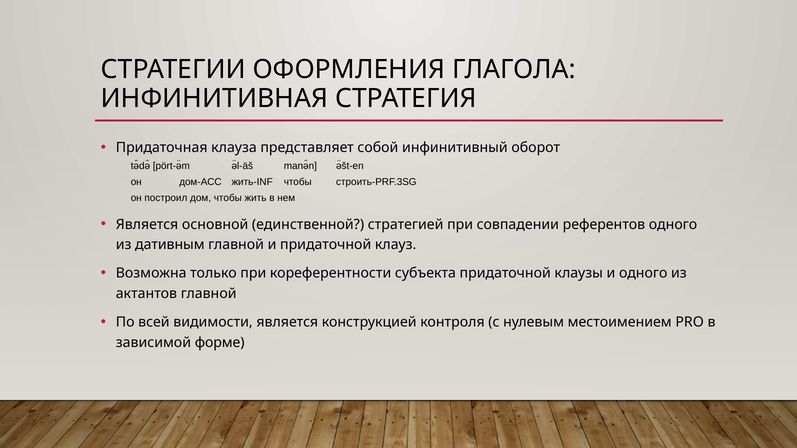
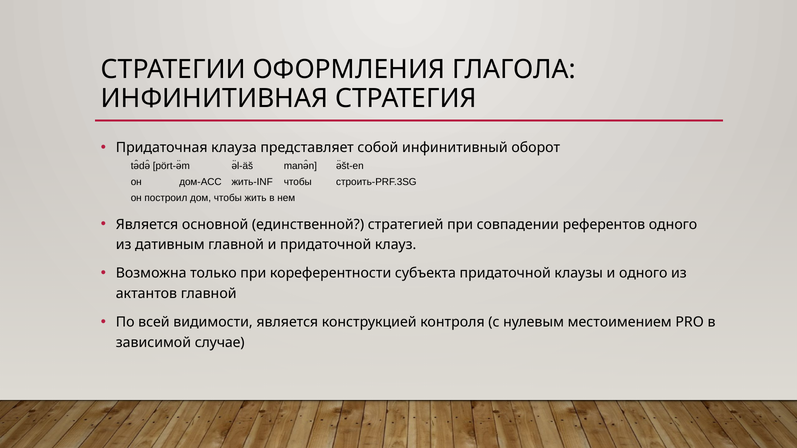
форме: форме -> случае (220, 343)
